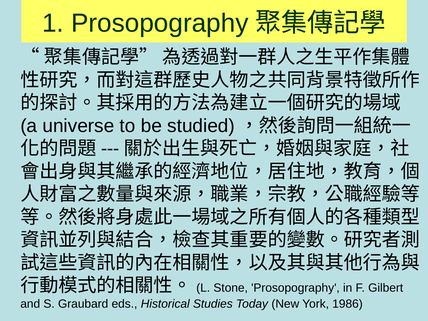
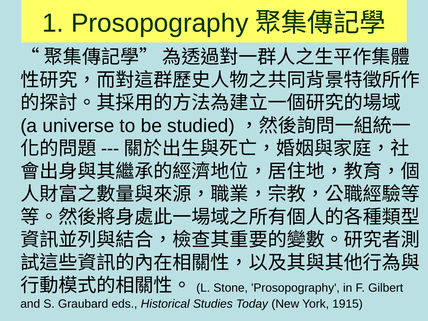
1986: 1986 -> 1915 (348, 304)
